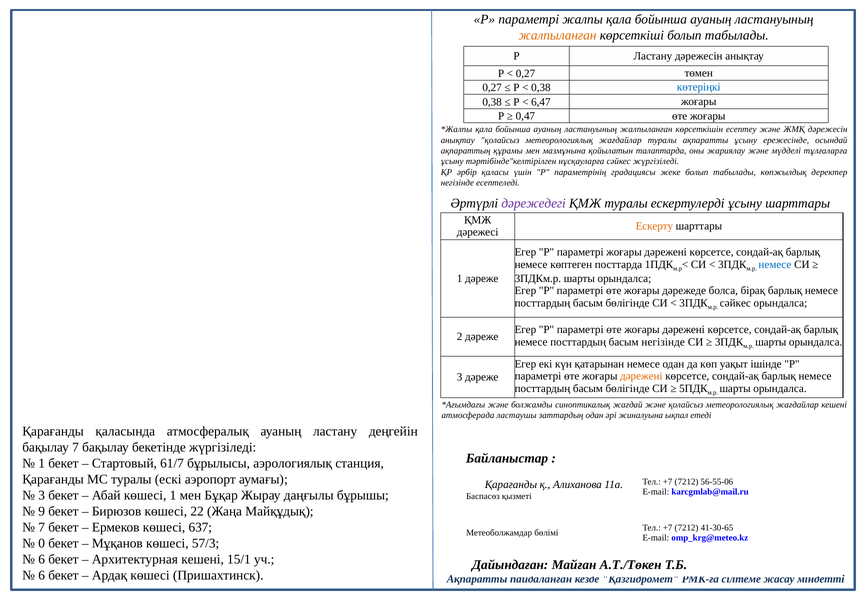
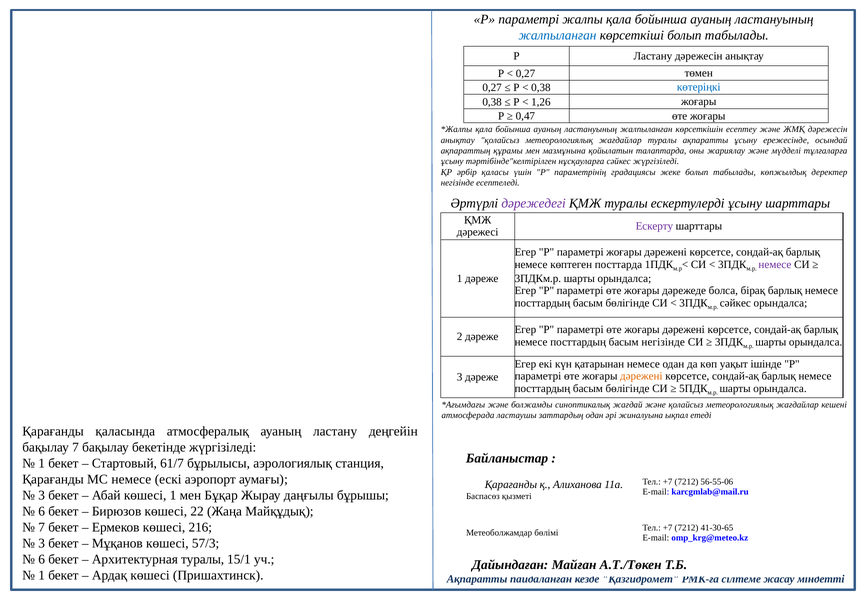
жалпыланған colour: orange -> blue (557, 36)
6,47: 6,47 -> 1,26 (541, 102)
Ескерту colour: orange -> purple (654, 226)
немесе colour: blue -> purple (775, 264)
МС туралы: туралы -> немесе (131, 479)
9: 9 -> 6 (42, 511)
637: 637 -> 216 (200, 527)
0: 0 -> 3 (42, 543)
Архитектурная кешені: кешені -> туралы (203, 559)
6: 6 -> 1 (42, 575)
